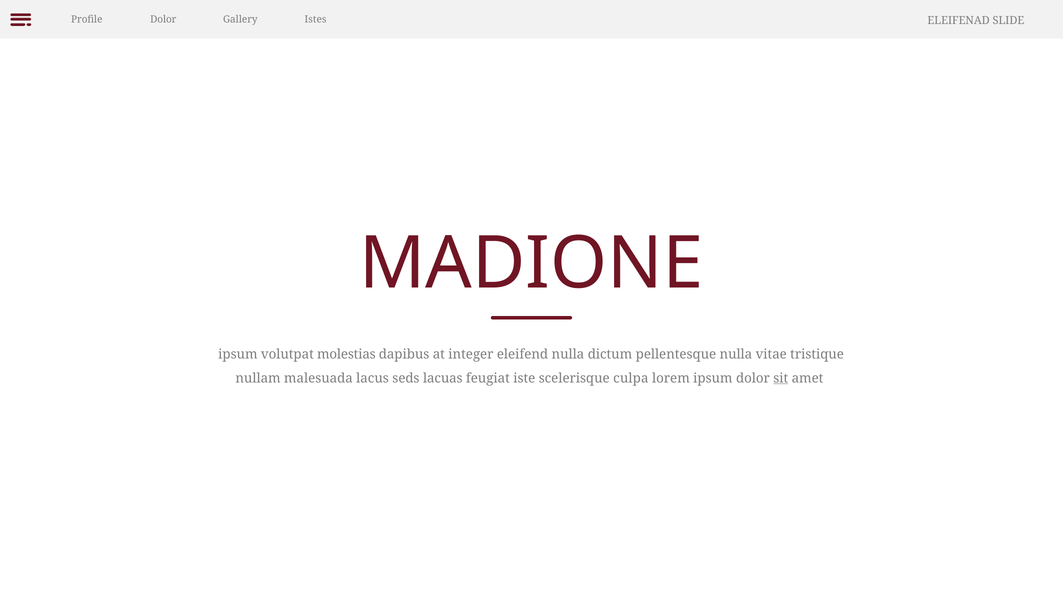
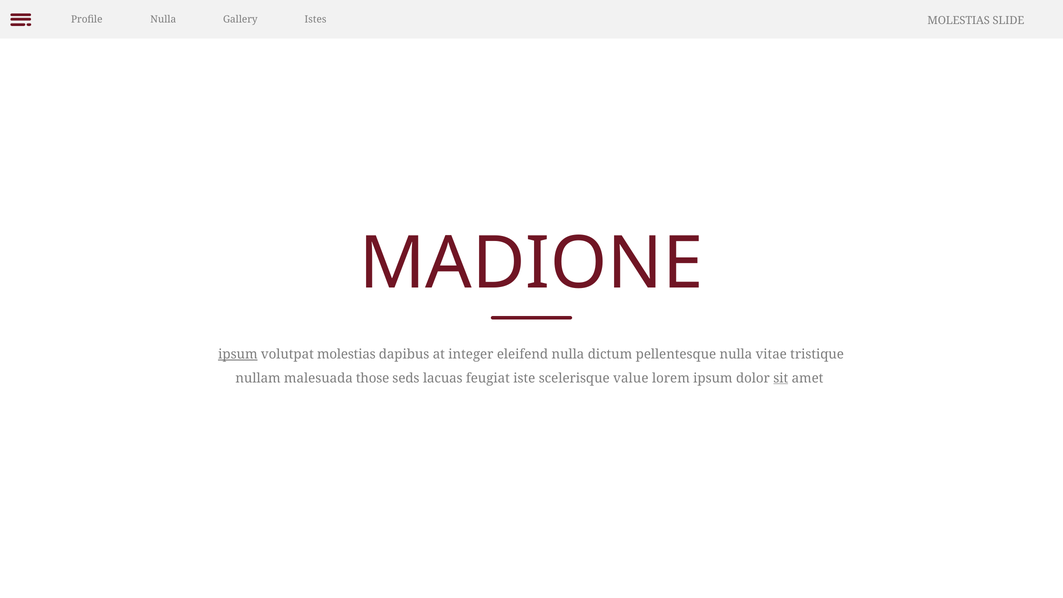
Profile Dolor: Dolor -> Nulla (163, 20)
ELEIFENAD: ELEIFENAD -> MOLESTIAS (959, 20)
ipsum underline: none -> present (238, 354)
lacus: lacus -> those (373, 378)
culpa: culpa -> value (631, 378)
